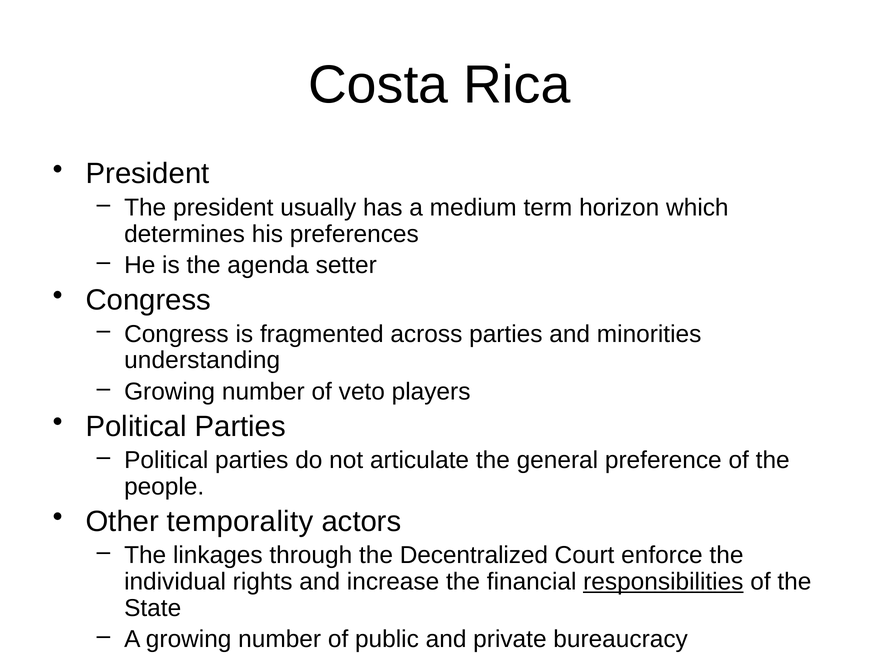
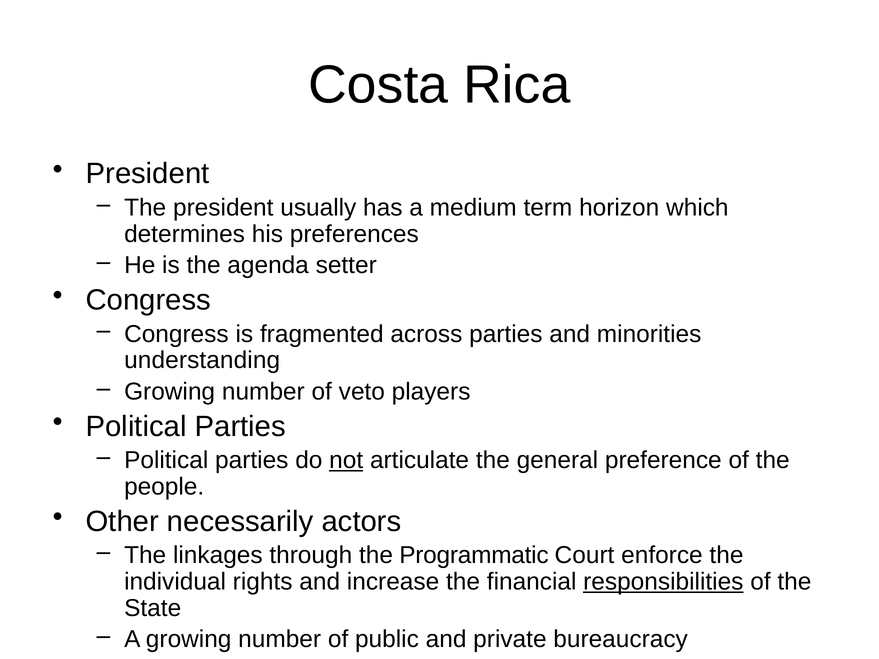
not underline: none -> present (346, 460)
temporality: temporality -> necessarily (240, 522)
Decentralized: Decentralized -> Programmatic (474, 556)
